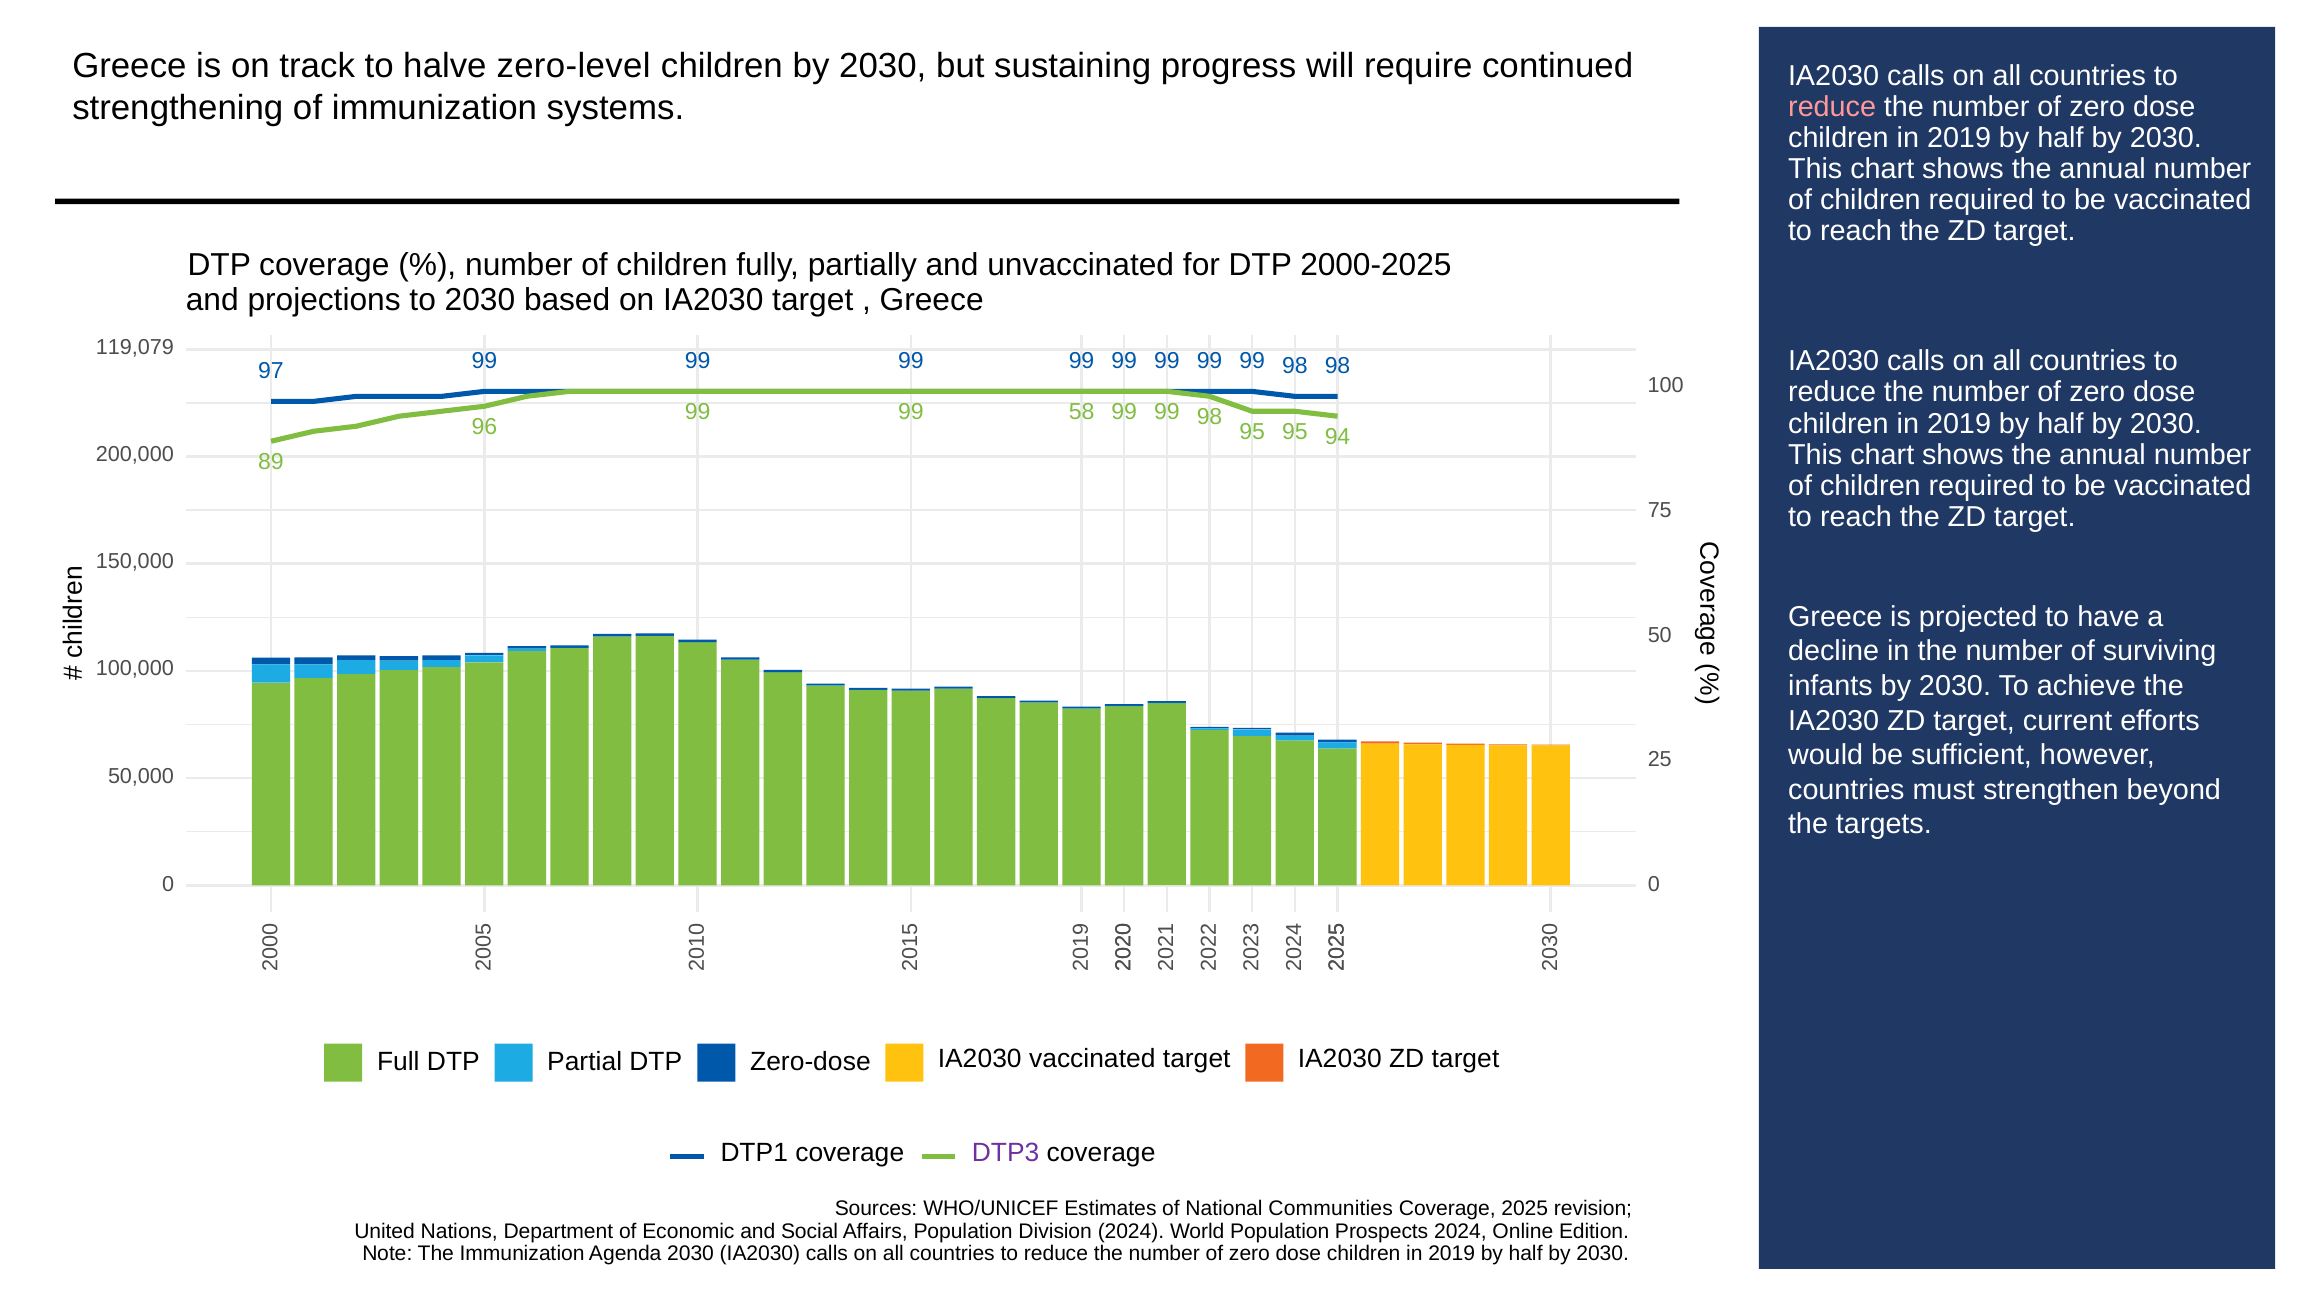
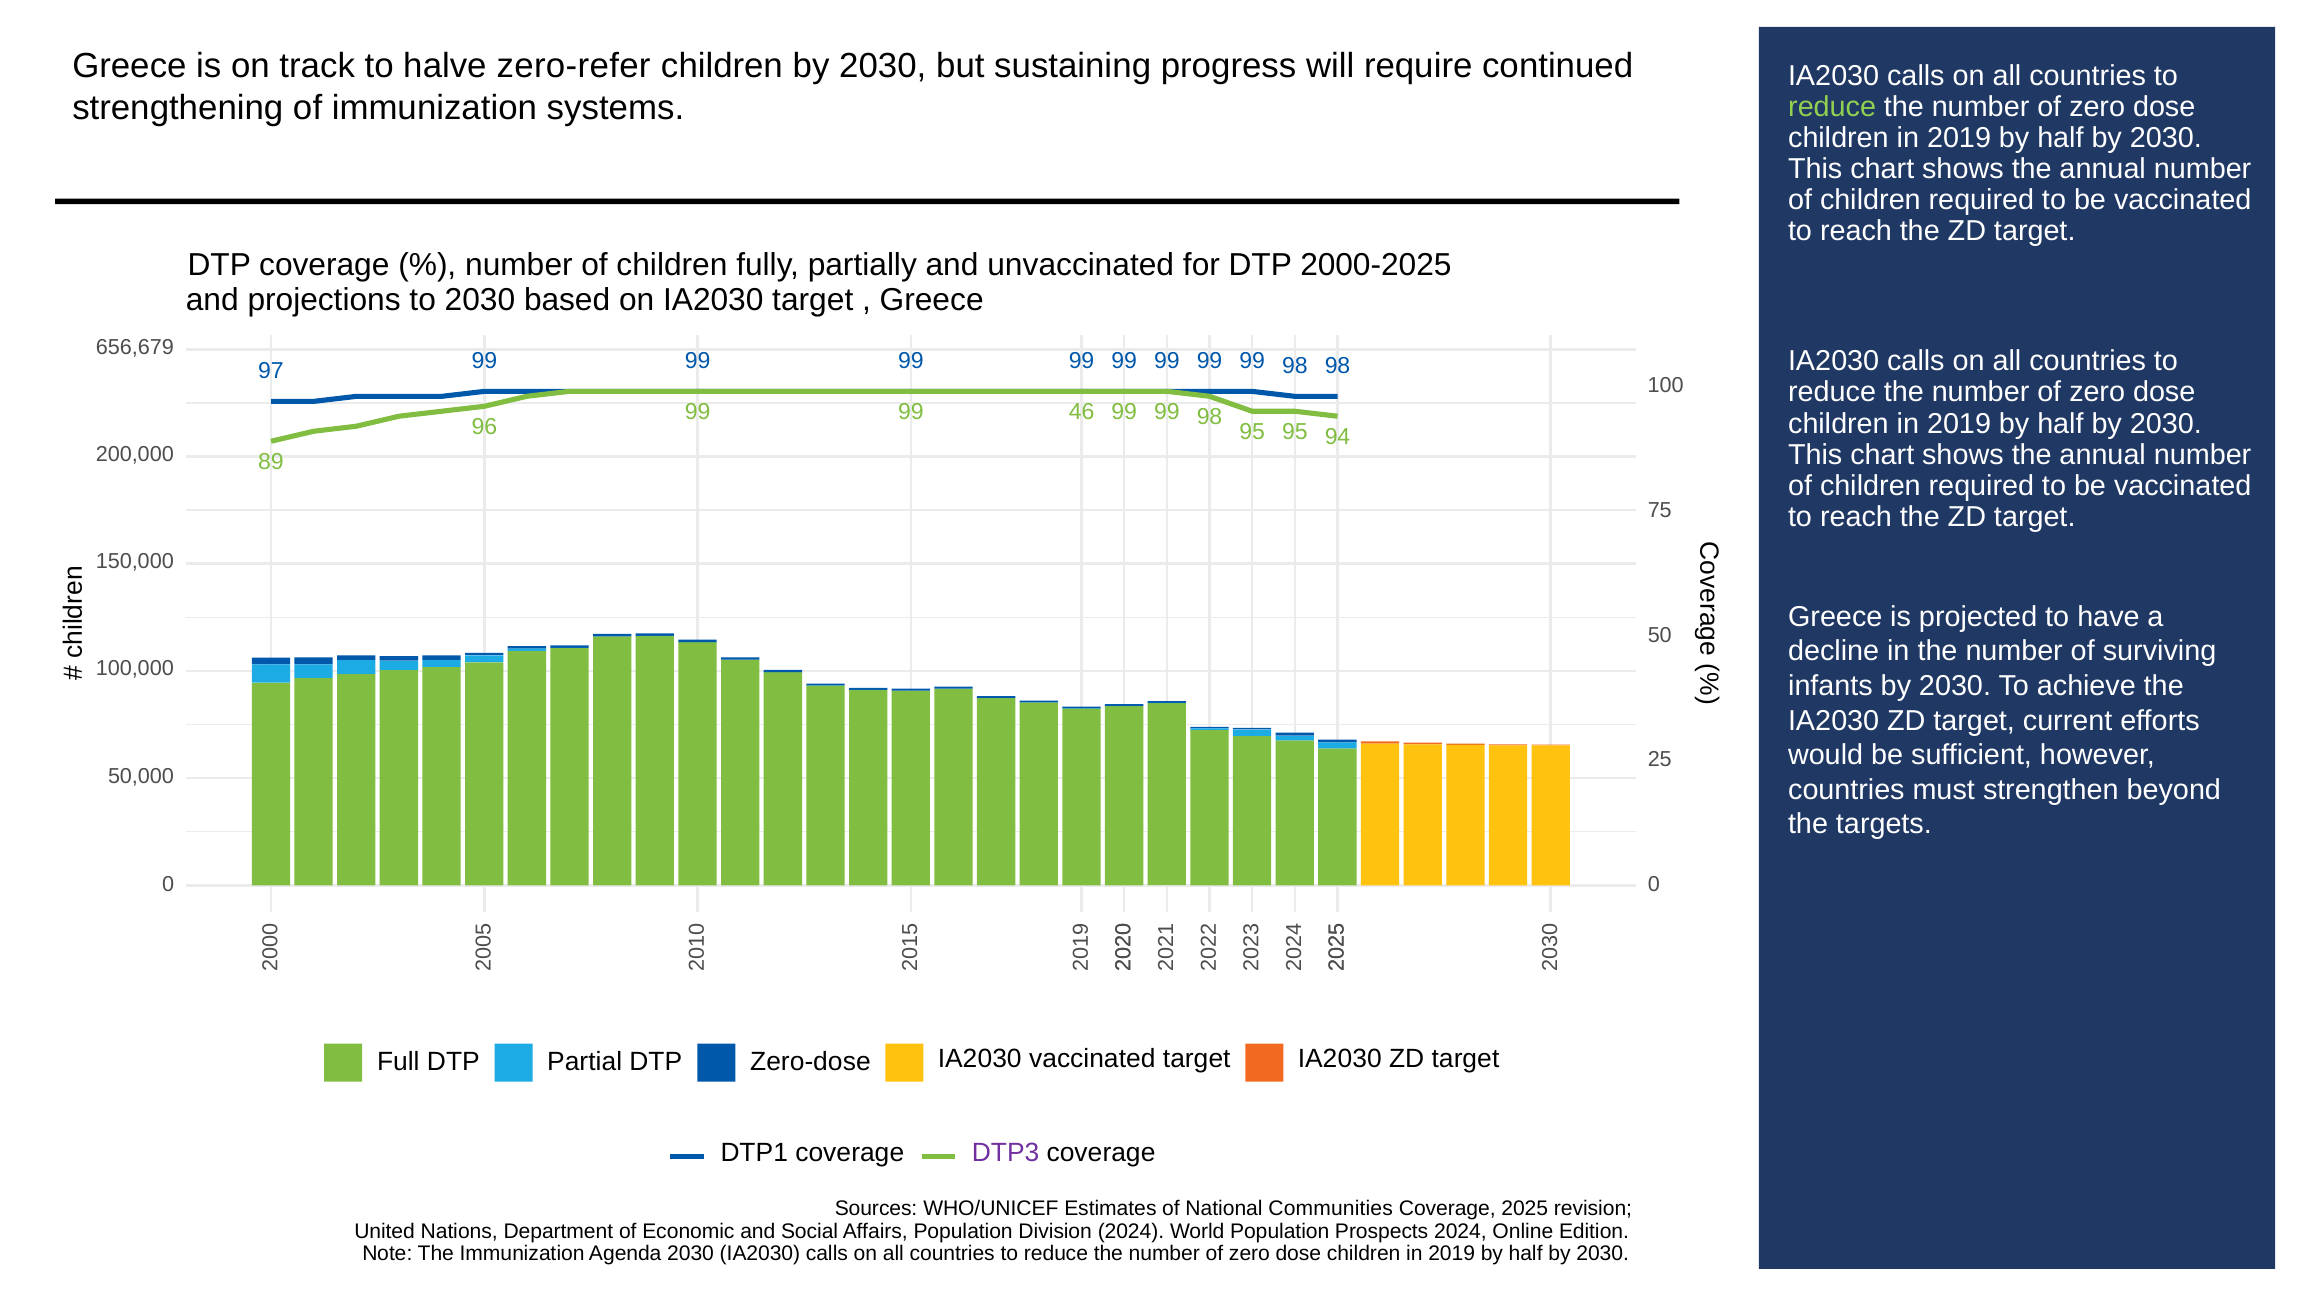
zero-level: zero-level -> zero-refer (574, 66)
reduce colour: pink -> light green (1832, 107)
119,079: 119,079 -> 656,679 (135, 347)
58: 58 -> 46 (1082, 412)
